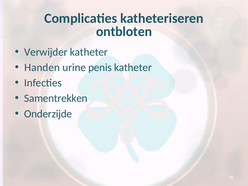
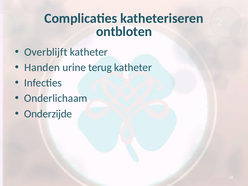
Verwijder: Verwijder -> Overblijft (46, 52)
penis: penis -> terug (100, 67)
Samentrekken: Samentrekken -> Onderlichaam (56, 98)
